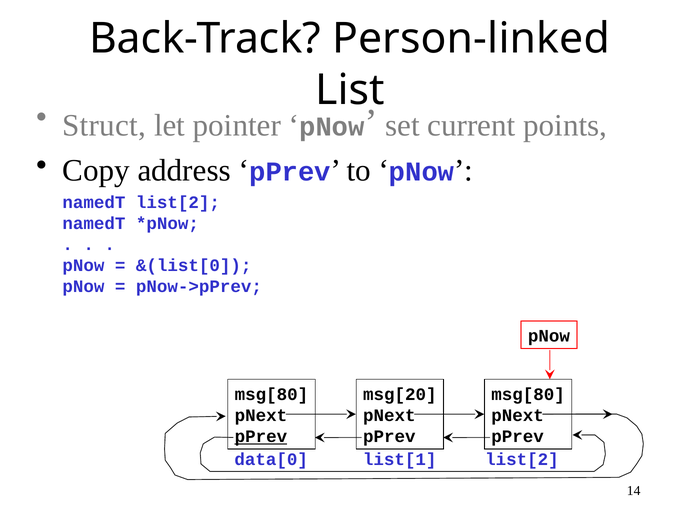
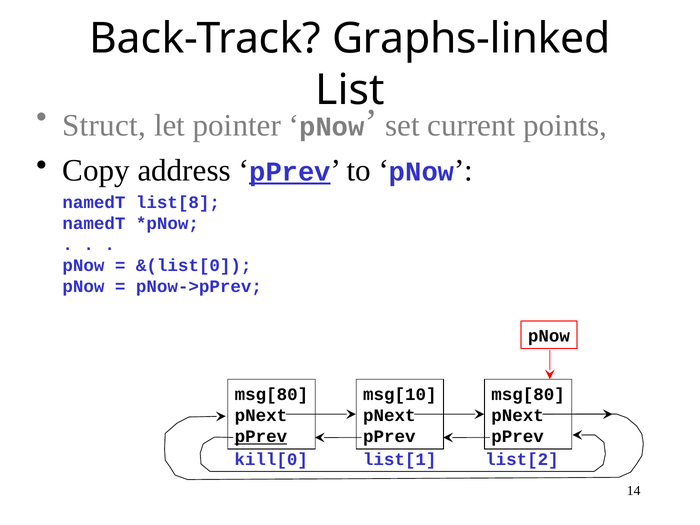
Person-linked: Person-linked -> Graphs-linked (471, 39)
pPrev underline: none -> present (290, 172)
namedT list[2: list[2 -> list[8 (178, 202)
msg[20: msg[20 -> msg[10 (400, 394)
data[0: data[0 -> kill[0 (271, 460)
